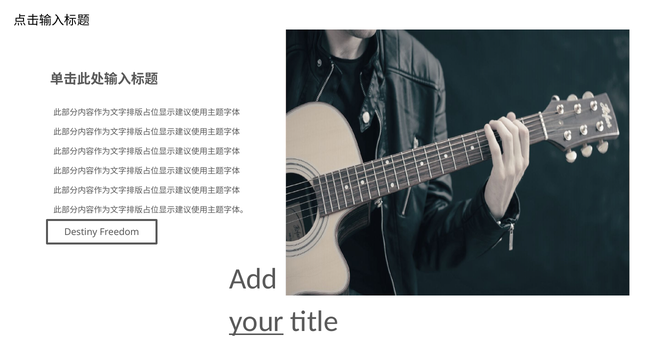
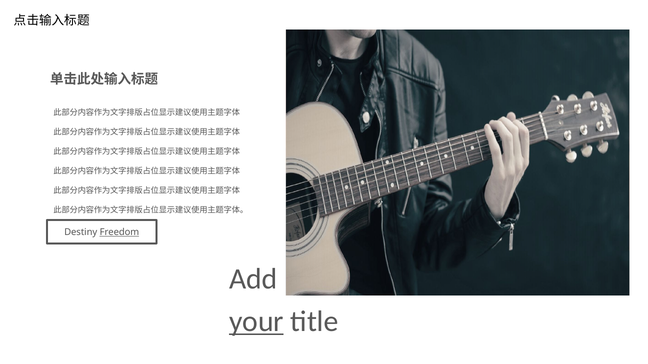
Freedom underline: none -> present (119, 233)
